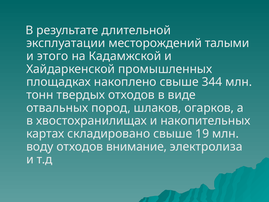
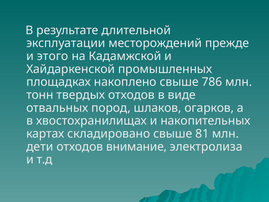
талыми: талыми -> прежде (227, 43)
344: 344 -> 786 (212, 82)
19: 19 -> 81 (202, 134)
воду: воду -> дети (40, 147)
